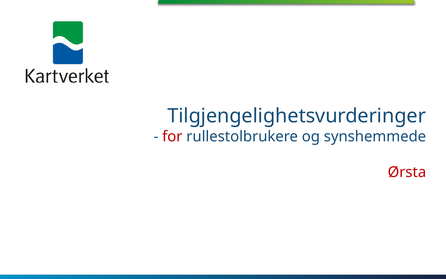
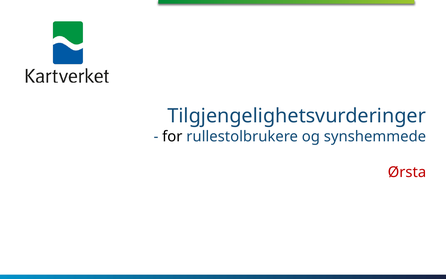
for colour: red -> black (172, 136)
